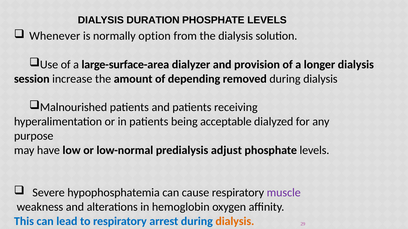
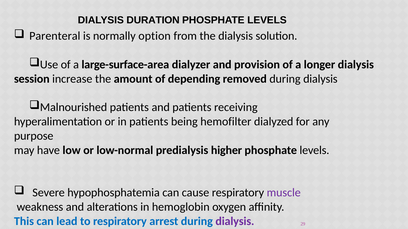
Whenever: Whenever -> Parenteral (55, 36)
acceptable: acceptable -> hemofilter (226, 122)
adjust: adjust -> higher (227, 150)
dialysis colour: orange -> purple (235, 222)
